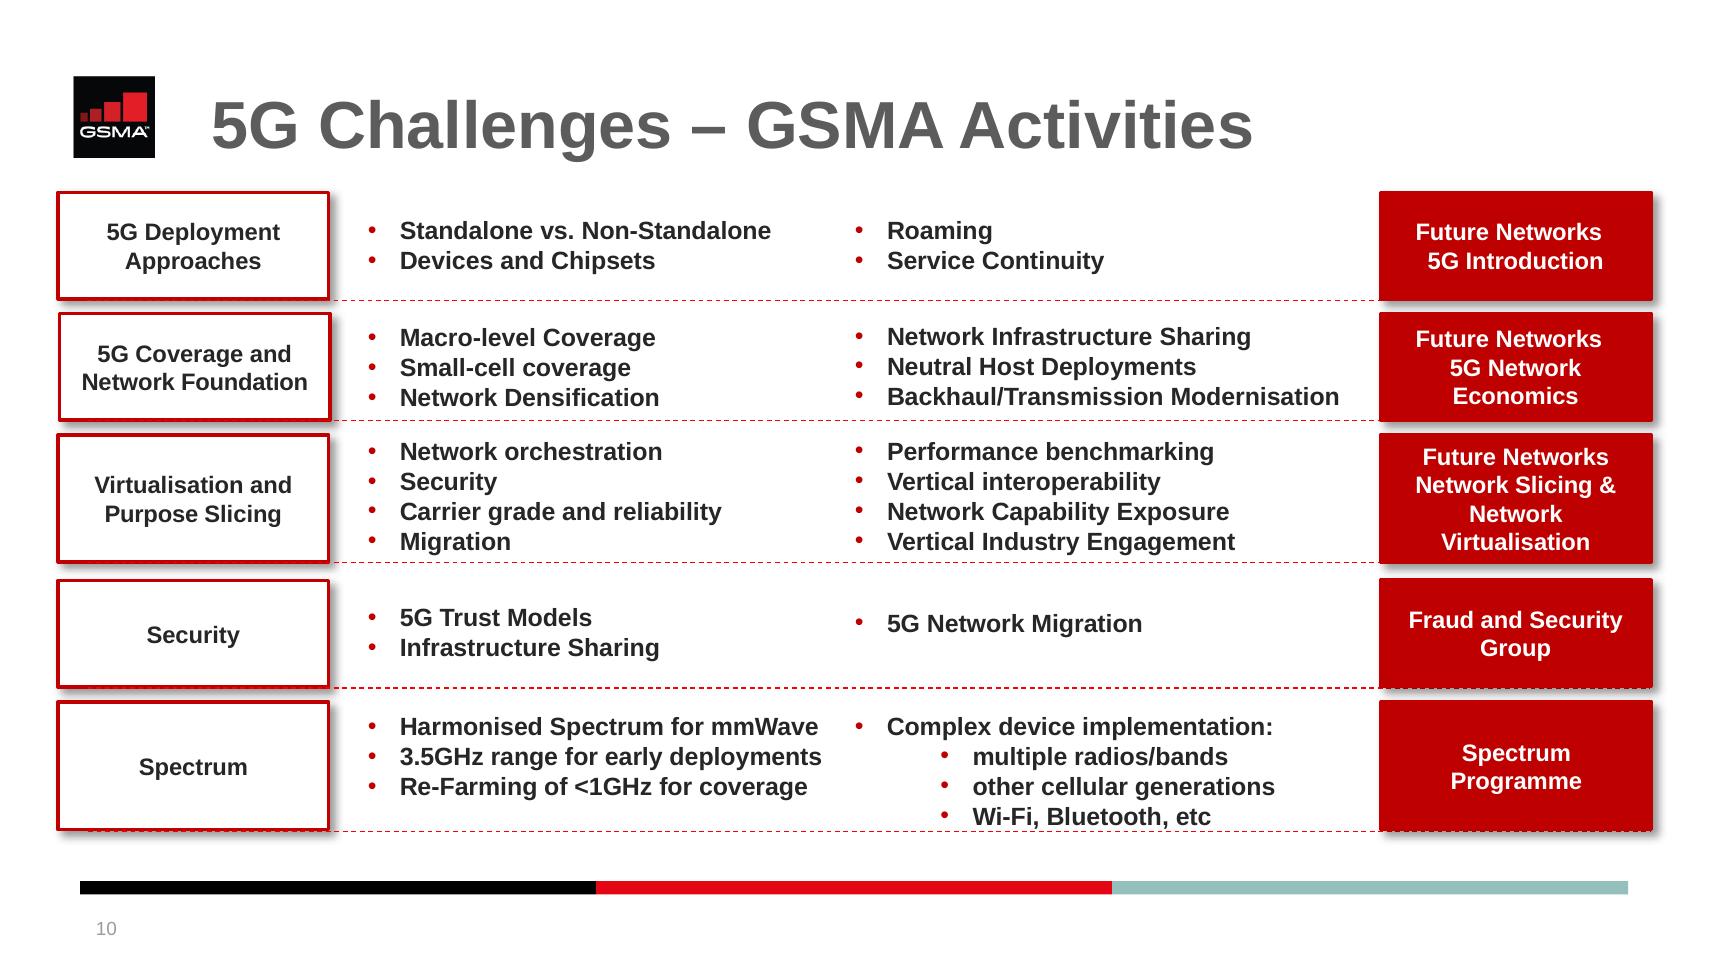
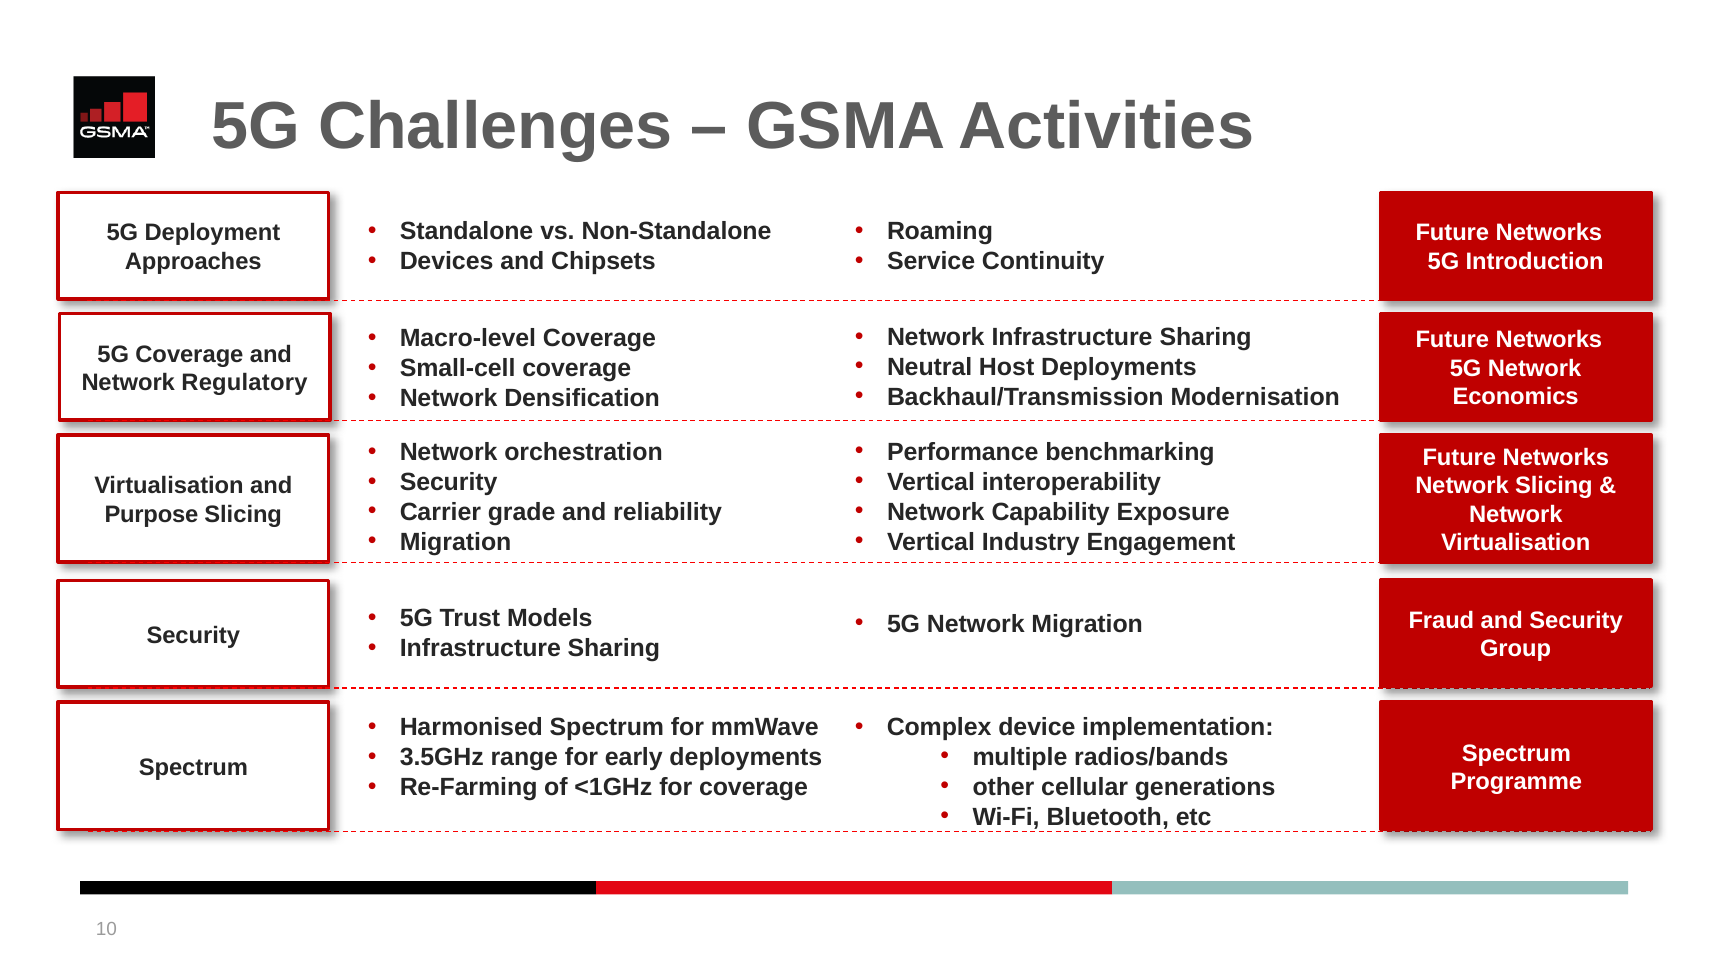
Foundation: Foundation -> Regulatory (244, 383)
